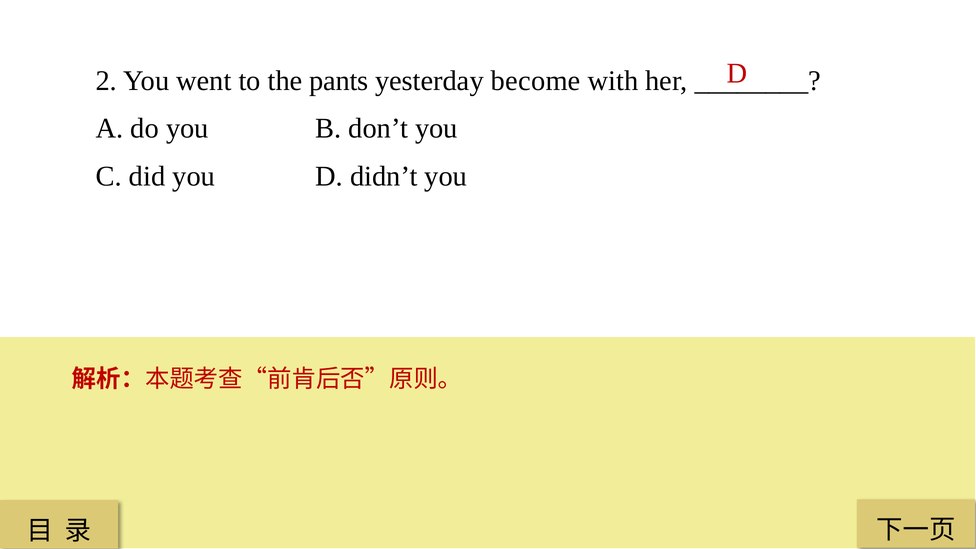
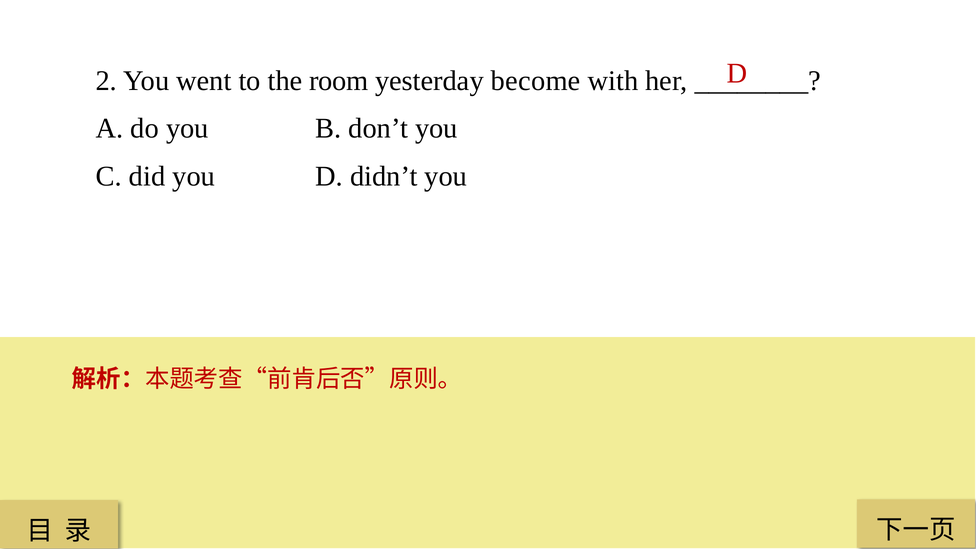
pants: pants -> room (339, 81)
